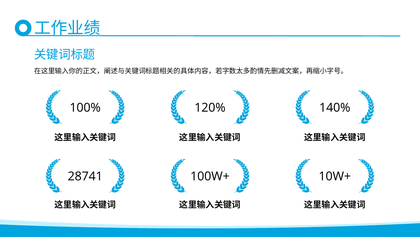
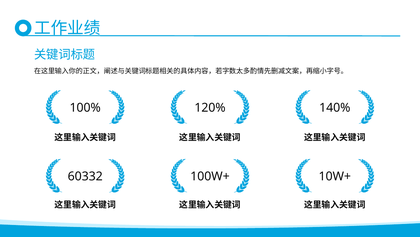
28741: 28741 -> 60332 (85, 176)
